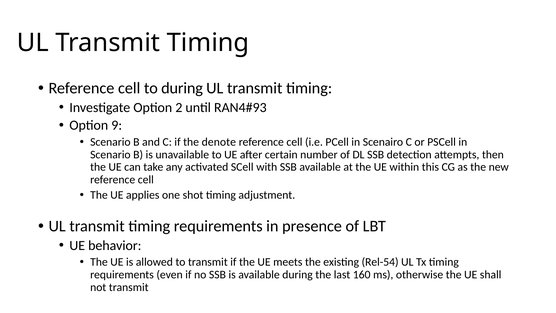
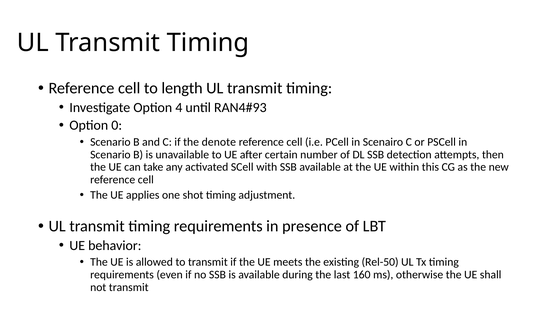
to during: during -> length (182, 88)
2: 2 -> 4 (179, 107)
9: 9 -> 0 (117, 125)
Rel-54: Rel-54 -> Rel-50 (380, 262)
